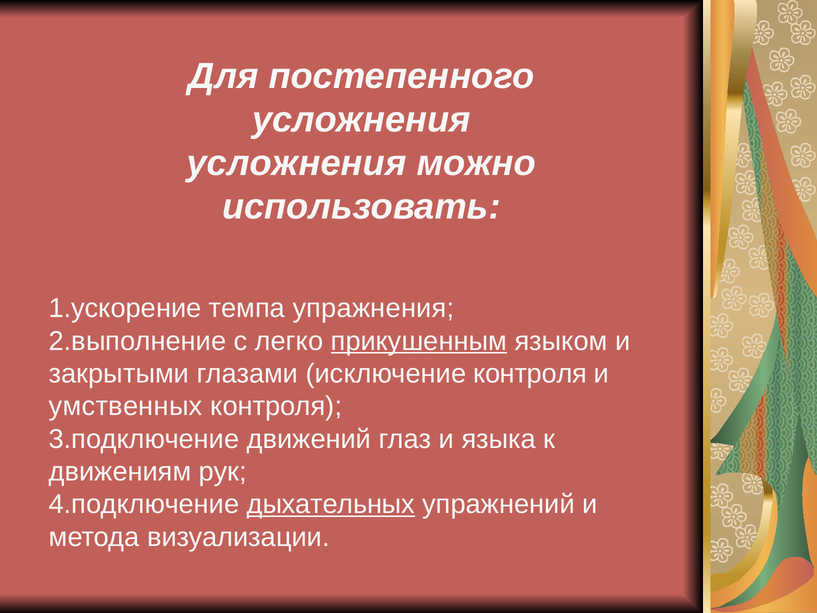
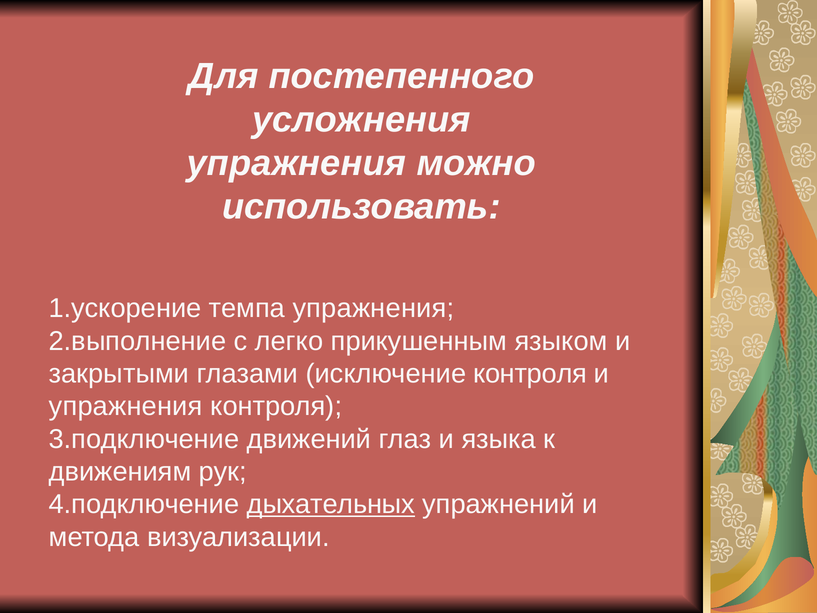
усложнения: усложнения -> упражнения (296, 163)
прикушенным underline: present -> none (419, 341)
умственных: умственных -> упражнения (126, 406)
